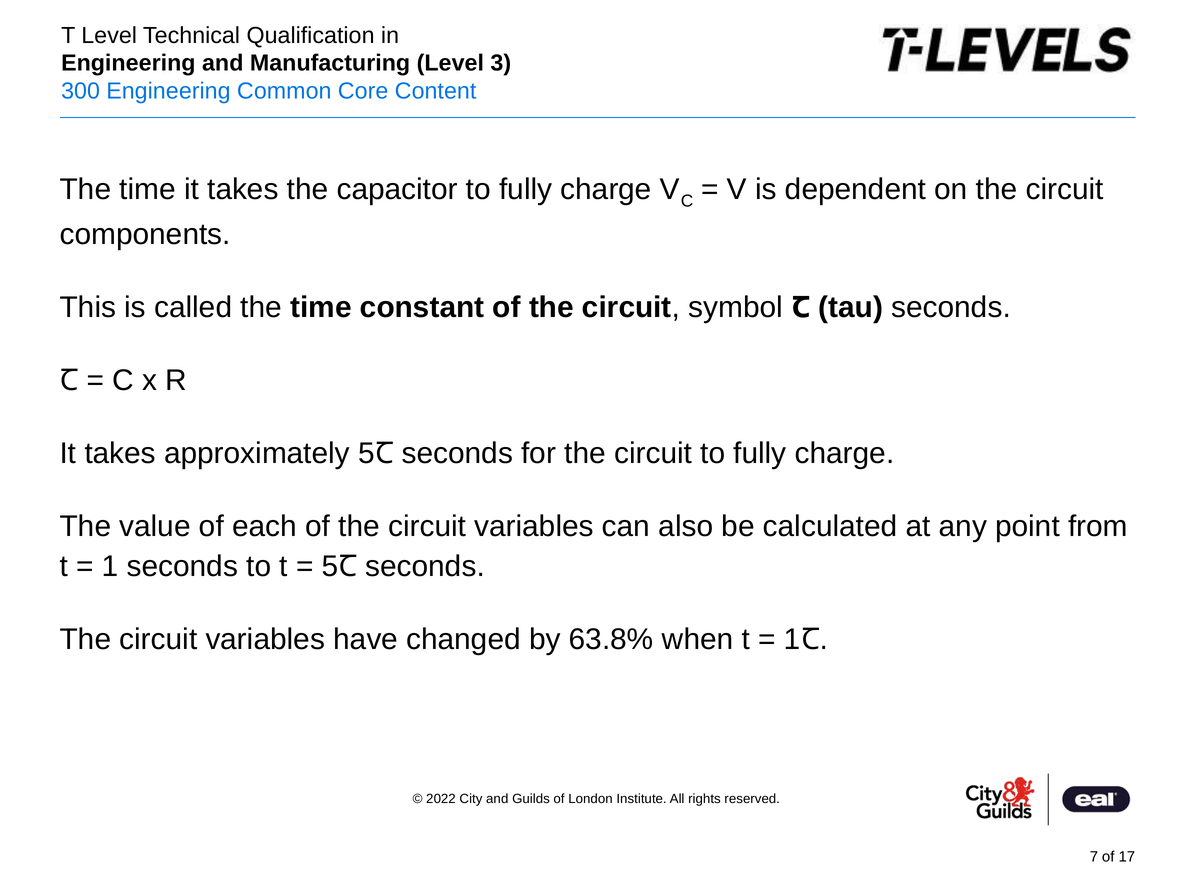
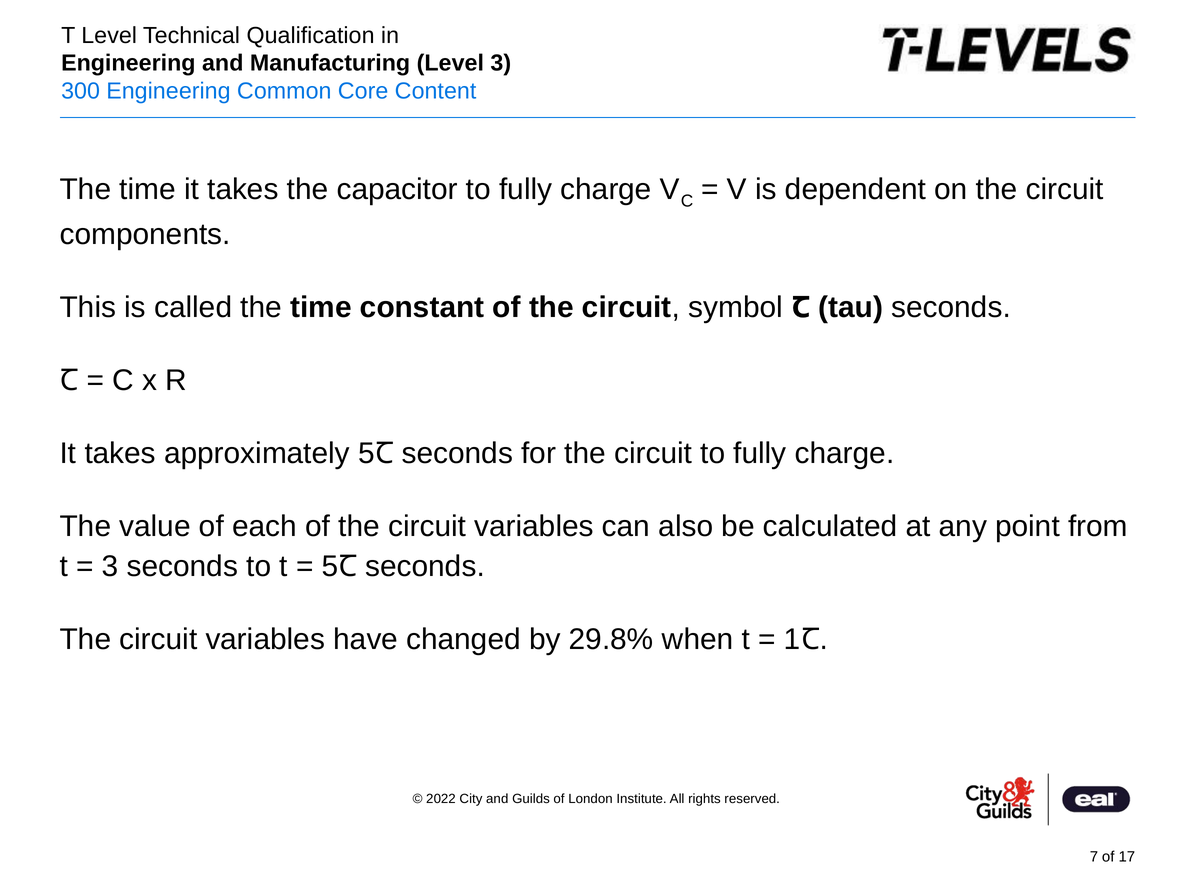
1: 1 -> 3 (110, 567)
63.8%: 63.8% -> 29.8% (611, 640)
